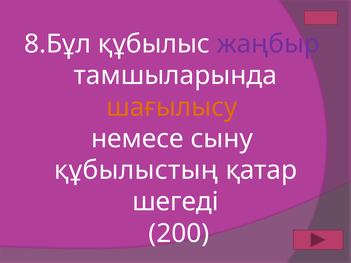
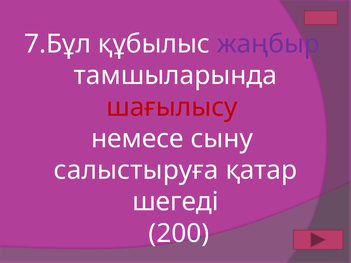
8.Бұл: 8.Бұл -> 7.Бұл (58, 44)
шағылысу colour: orange -> red (172, 107)
құбылыстың: құбылыстың -> салыстыруға (136, 170)
